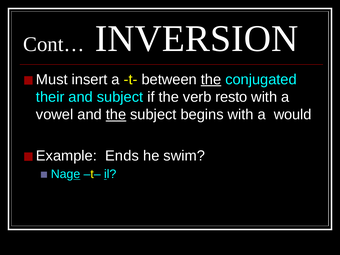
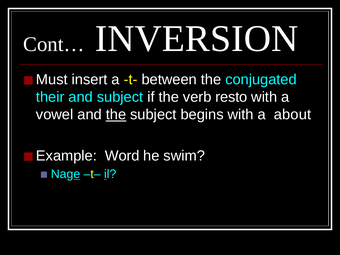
the underline: present -> none (211, 80)
would: would -> about (293, 115)
Ends: Ends -> Word (122, 156)
